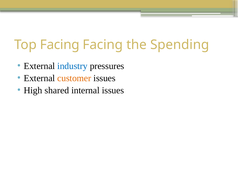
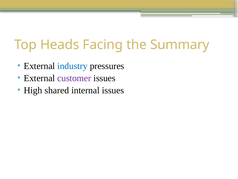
Top Facing: Facing -> Heads (60, 45)
Spending: Spending -> Summary (180, 45)
customer colour: orange -> purple (74, 78)
